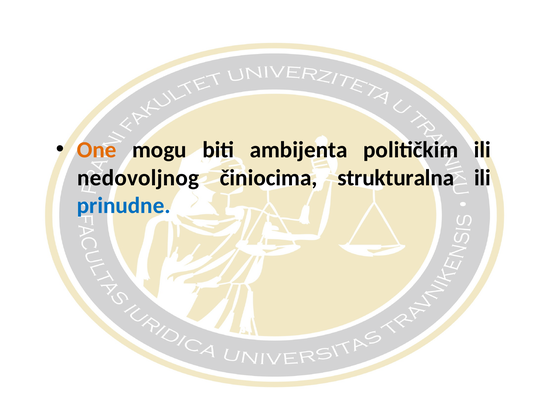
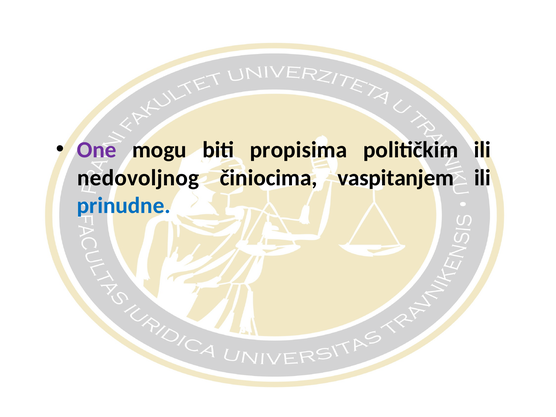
One colour: orange -> purple (97, 150)
ambijenta: ambijenta -> propisima (299, 150)
strukturalna: strukturalna -> vaspitanjem (396, 178)
